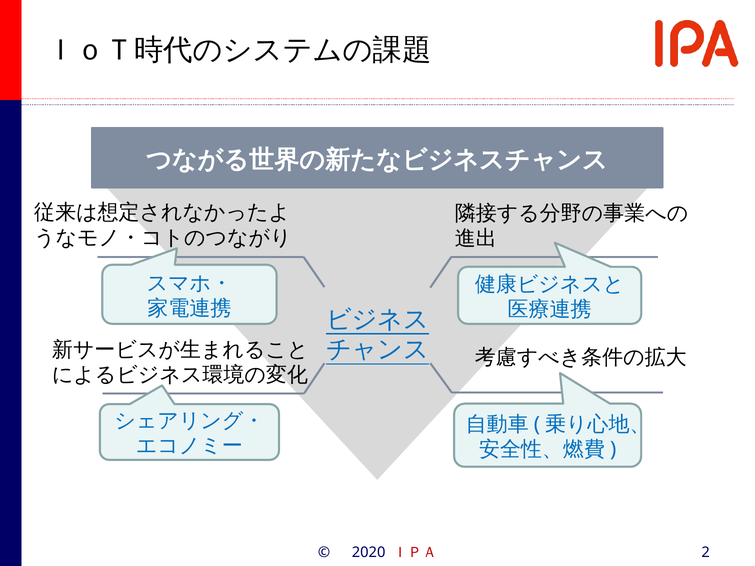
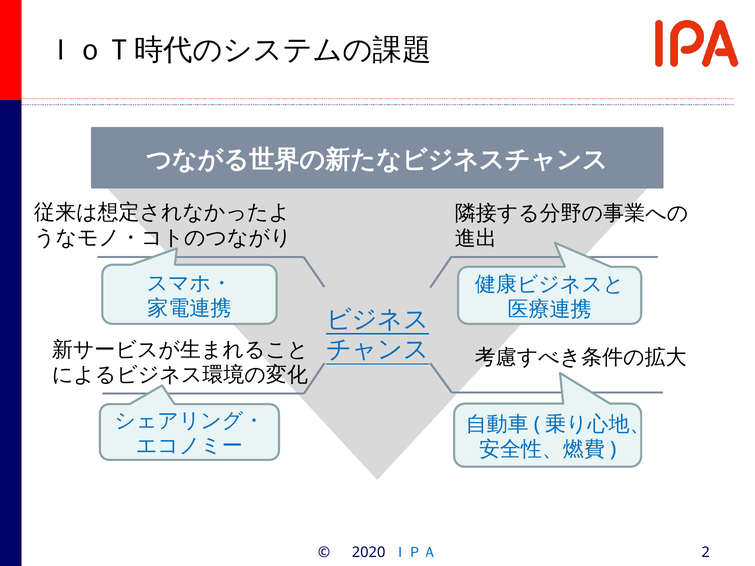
ＩＰＡ colour: red -> blue (415, 552)
